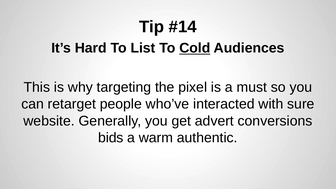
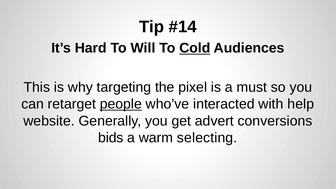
List: List -> Will (143, 48)
people underline: none -> present (121, 104)
sure: sure -> help (301, 104)
authentic: authentic -> selecting (207, 138)
